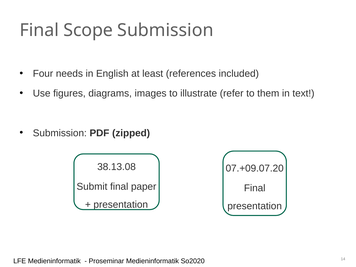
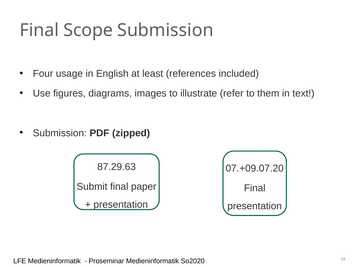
needs: needs -> usage (69, 74)
38.13.08: 38.13.08 -> 87.29.63 (117, 167)
